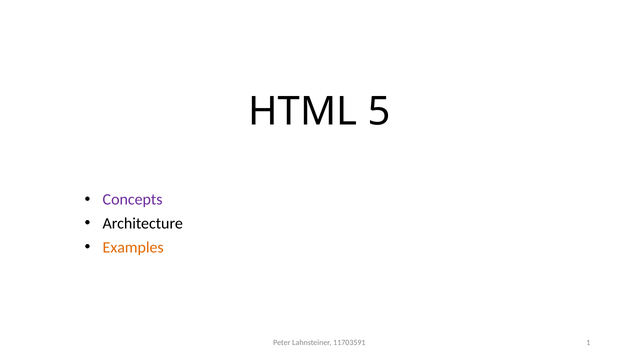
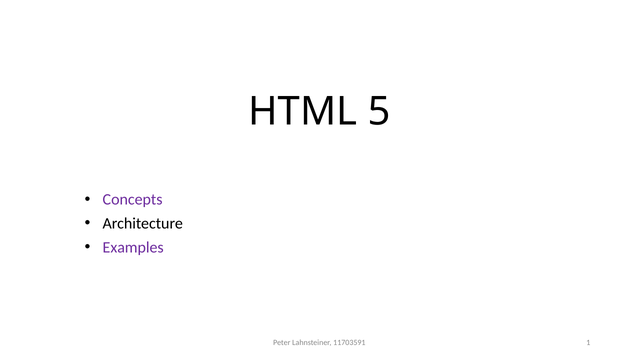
Examples colour: orange -> purple (133, 248)
